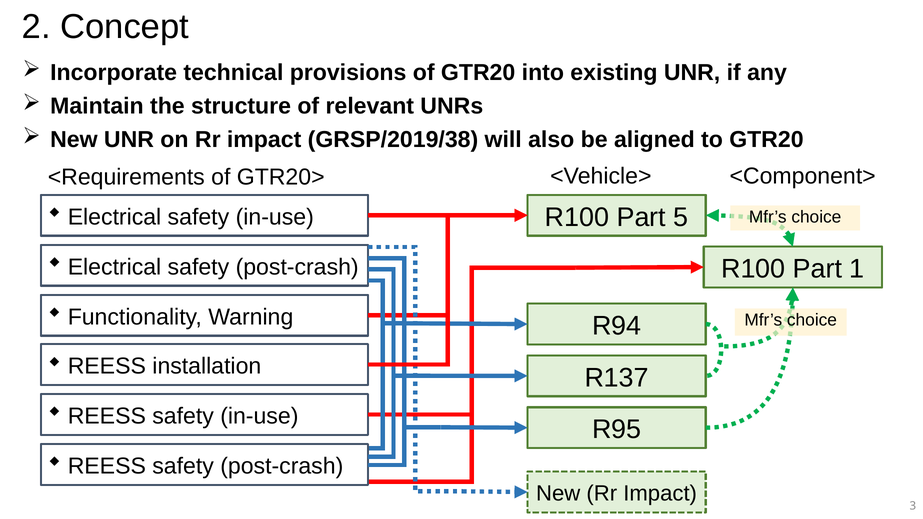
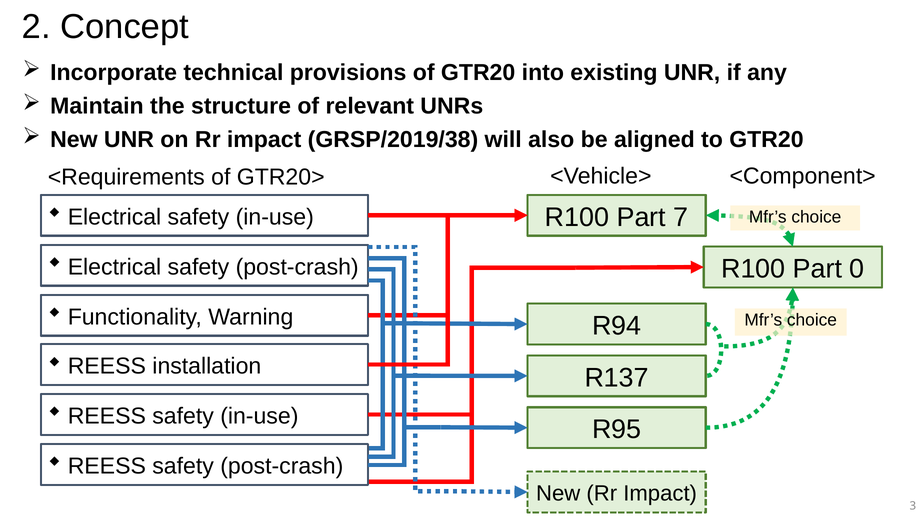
5: 5 -> 7 (681, 217)
1: 1 -> 0 (857, 269)
